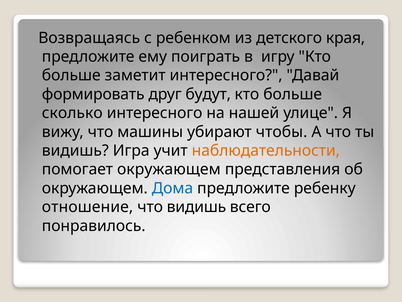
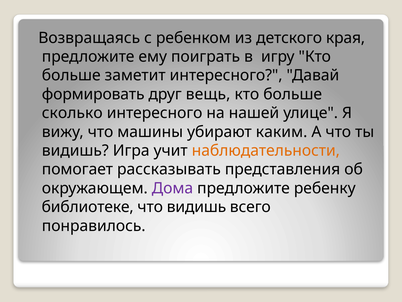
будут: будут -> вещь (208, 94)
чтобы: чтобы -> каким (282, 132)
помогает окружающем: окружающем -> рассказывать (169, 169)
Дома colour: blue -> purple (172, 188)
отношение: отношение -> библиотеке (88, 207)
